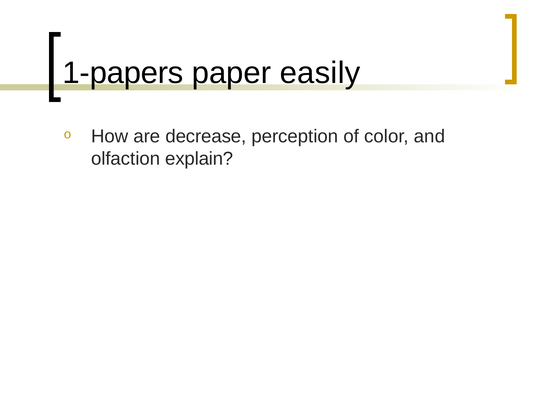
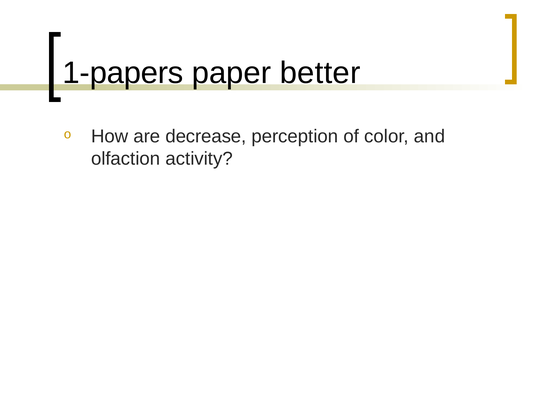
easily: easily -> better (320, 73)
explain: explain -> activity (199, 159)
